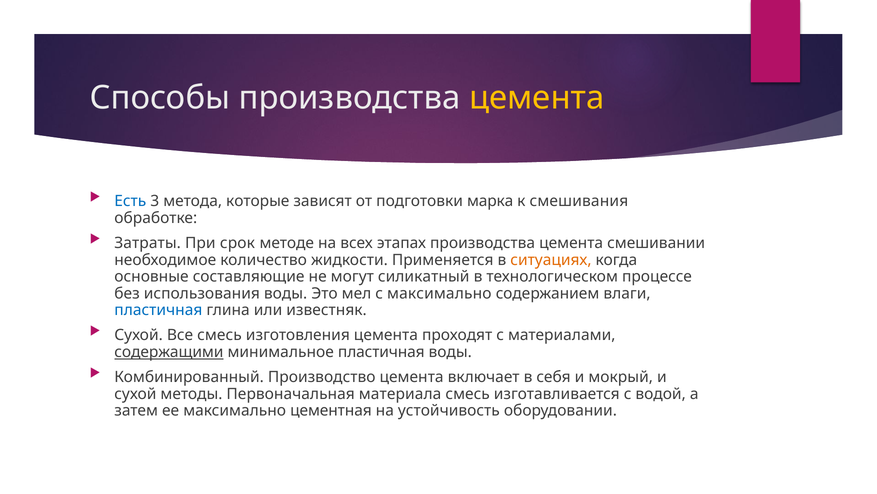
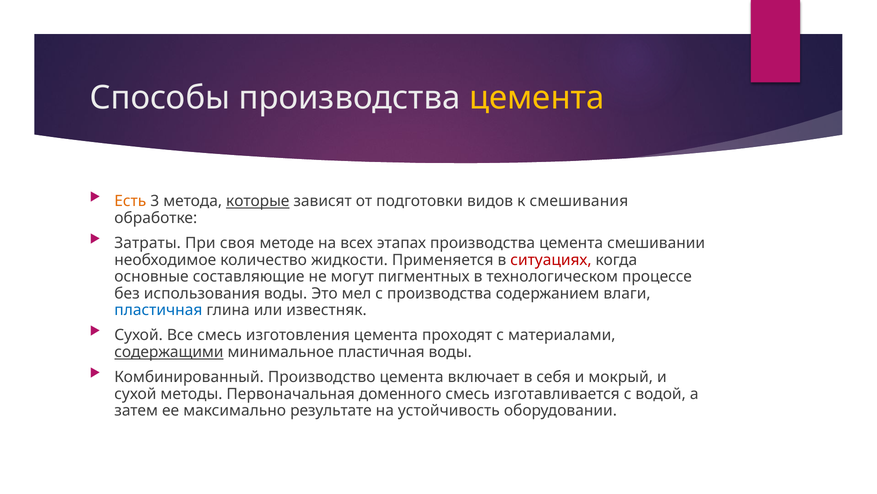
Есть colour: blue -> orange (130, 201)
которые underline: none -> present (258, 201)
марка: марка -> видов (490, 201)
срок: срок -> своя (237, 243)
ситуациях colour: orange -> red (551, 260)
силикатный: силикатный -> пигментных (424, 276)
с максимально: максимально -> производства (439, 293)
материала: материала -> доменного (400, 393)
цементная: цементная -> результате (331, 410)
